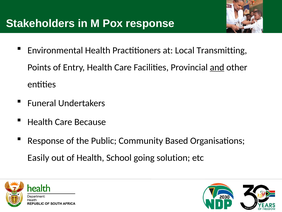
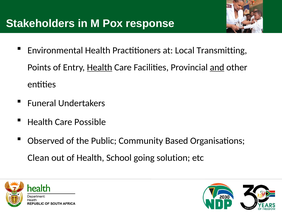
Health underline: none -> present (100, 67)
Because: Because -> Possible (90, 122)
Response: Response -> Observed (46, 140)
Easily: Easily -> Clean (38, 157)
